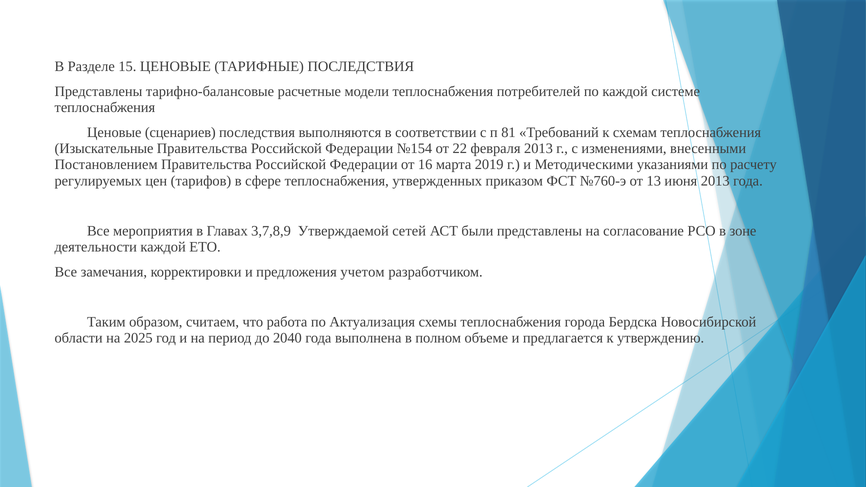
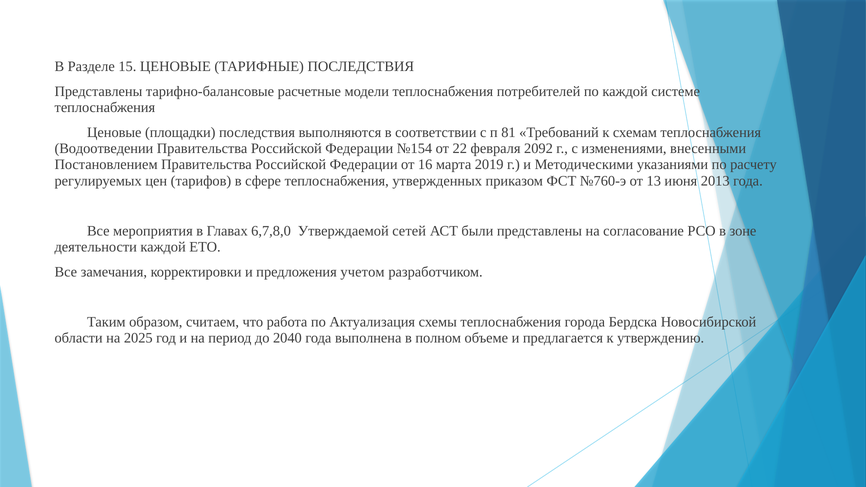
сценариев: сценариев -> площадки (180, 133)
Изыскательные: Изыскательные -> Водоотведении (104, 149)
февраля 2013: 2013 -> 2092 (538, 149)
3,7,8,9: 3,7,8,9 -> 6,7,8,0 (271, 231)
